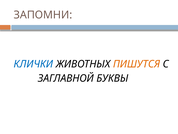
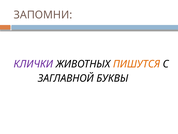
КЛИЧКИ colour: blue -> purple (33, 64)
